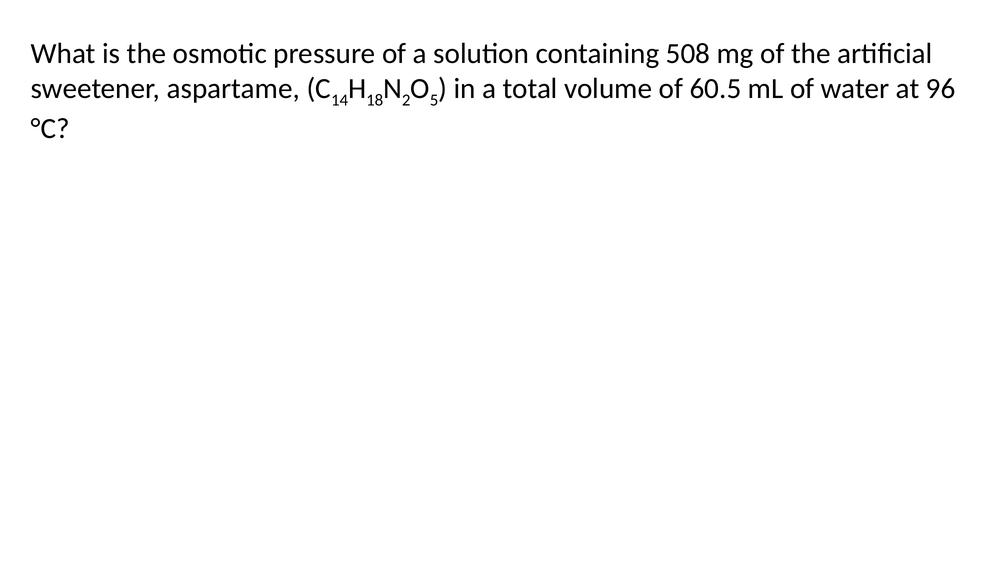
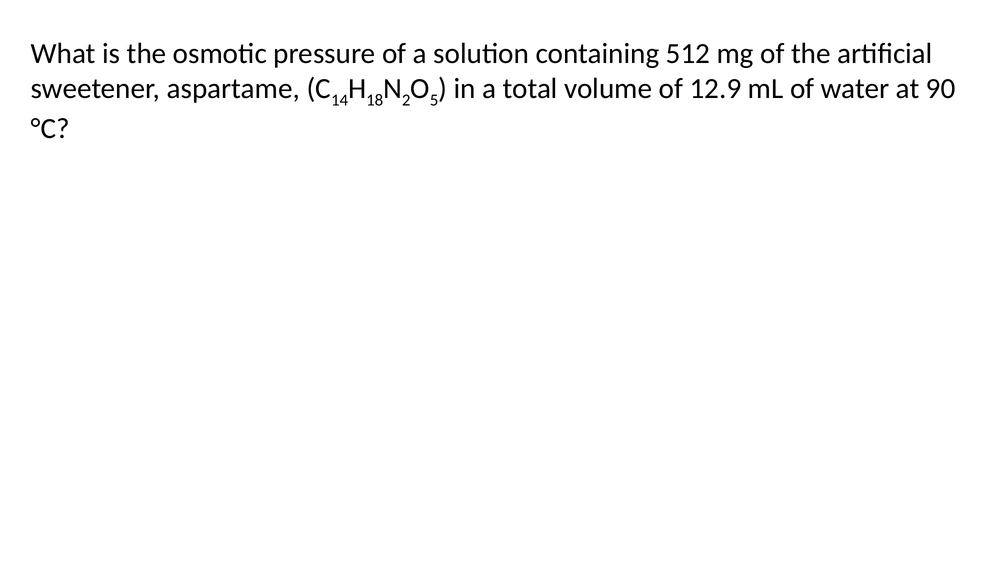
508: 508 -> 512 (688, 54)
60.5: 60.5 -> 12.9 (715, 89)
96: 96 -> 90 (941, 89)
